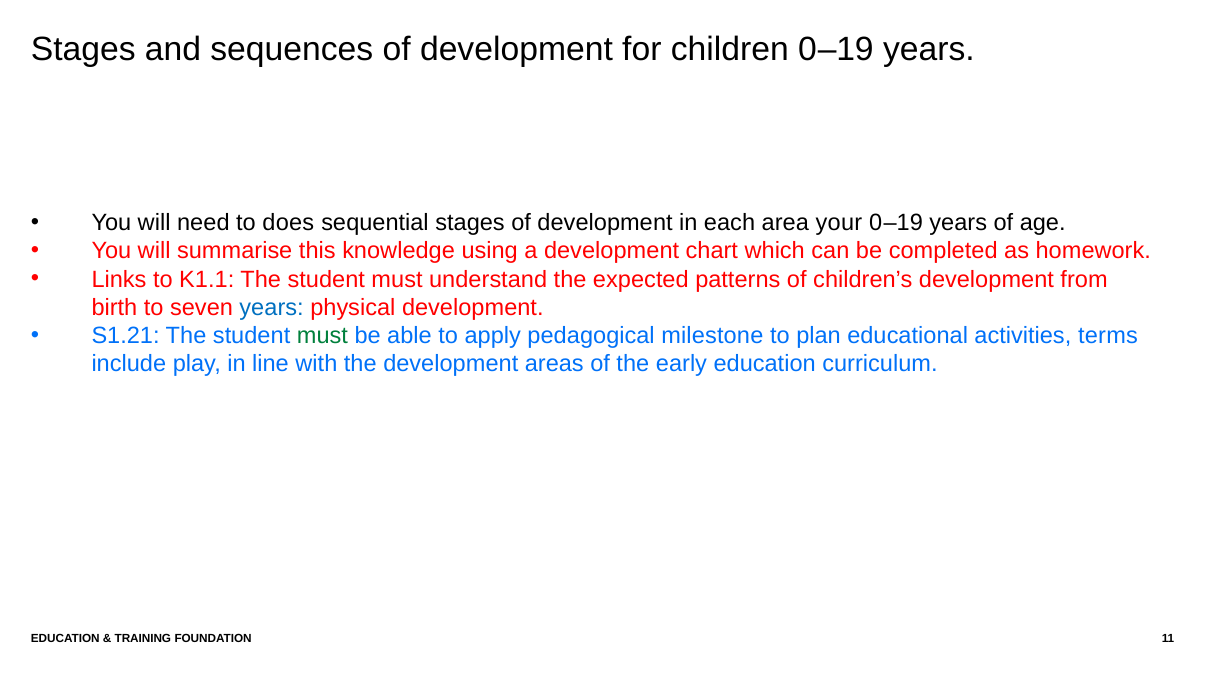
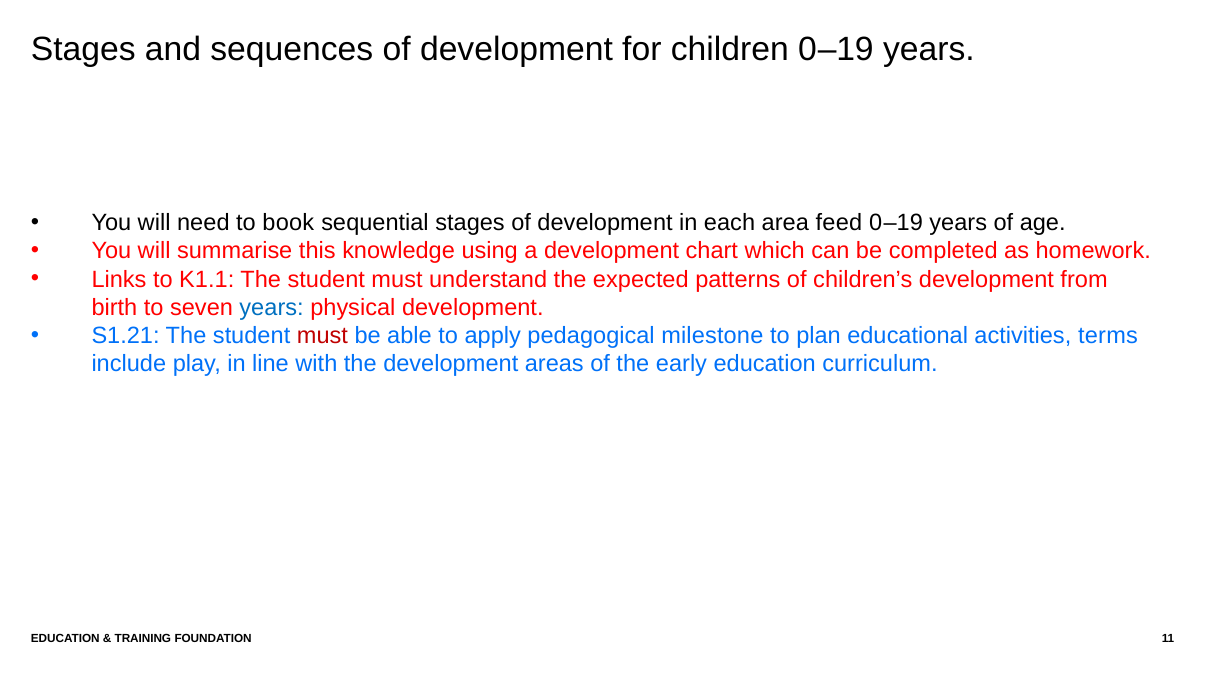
does: does -> book (288, 223)
your: your -> feed (839, 223)
must colour: green -> red (322, 336)
